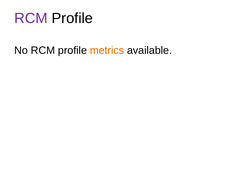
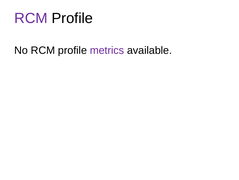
metrics colour: orange -> purple (107, 50)
